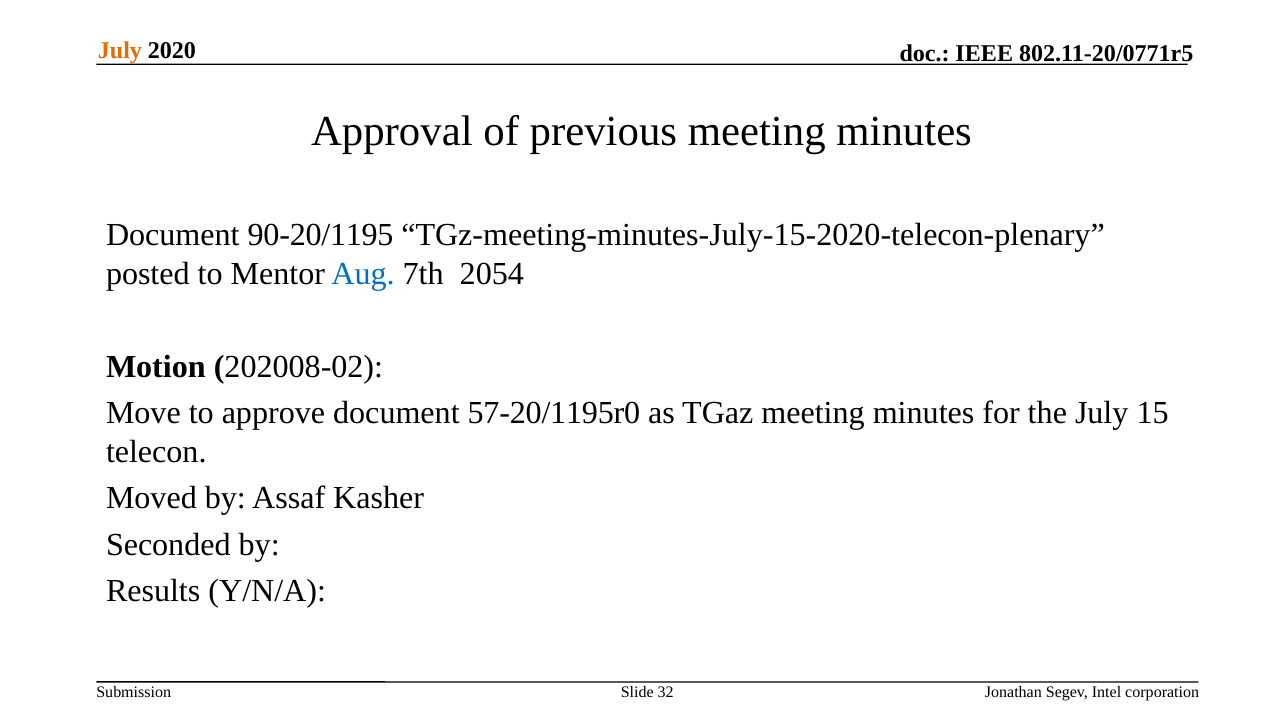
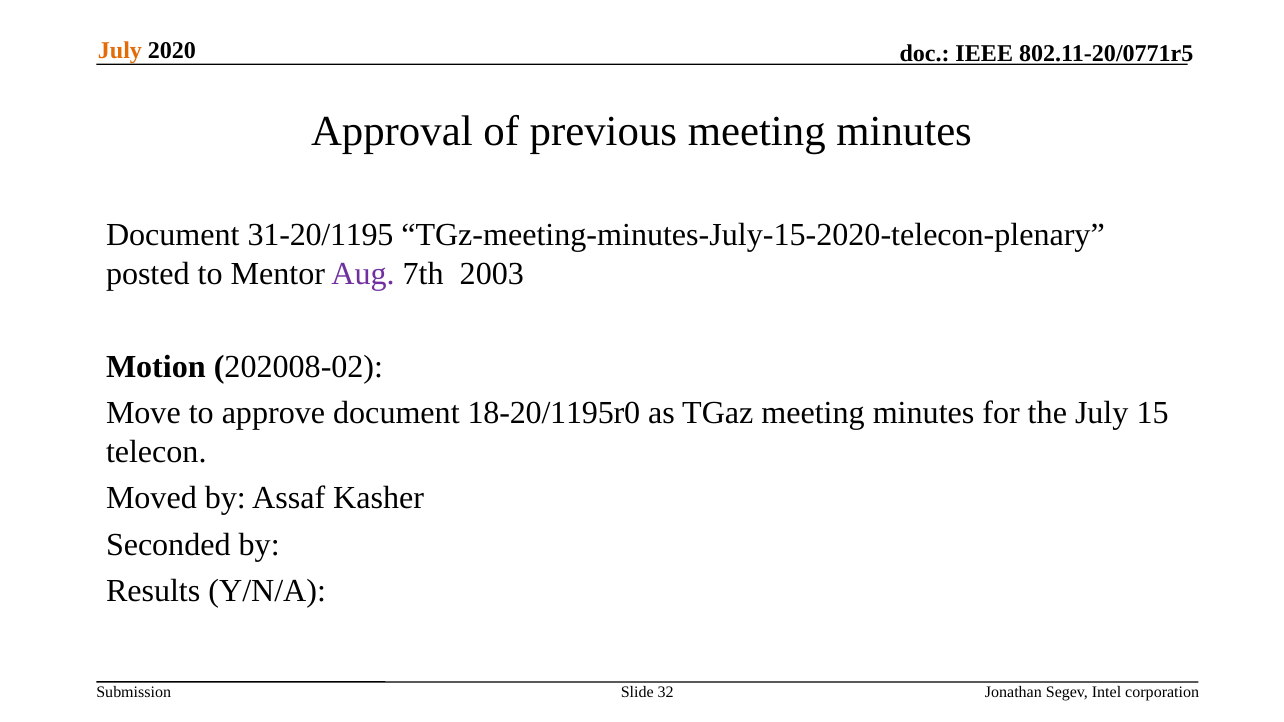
90-20/1195: 90-20/1195 -> 31-20/1195 (321, 235)
Aug colour: blue -> purple (363, 274)
2054: 2054 -> 2003 (492, 274)
57-20/1195r0: 57-20/1195r0 -> 18-20/1195r0 (554, 413)
